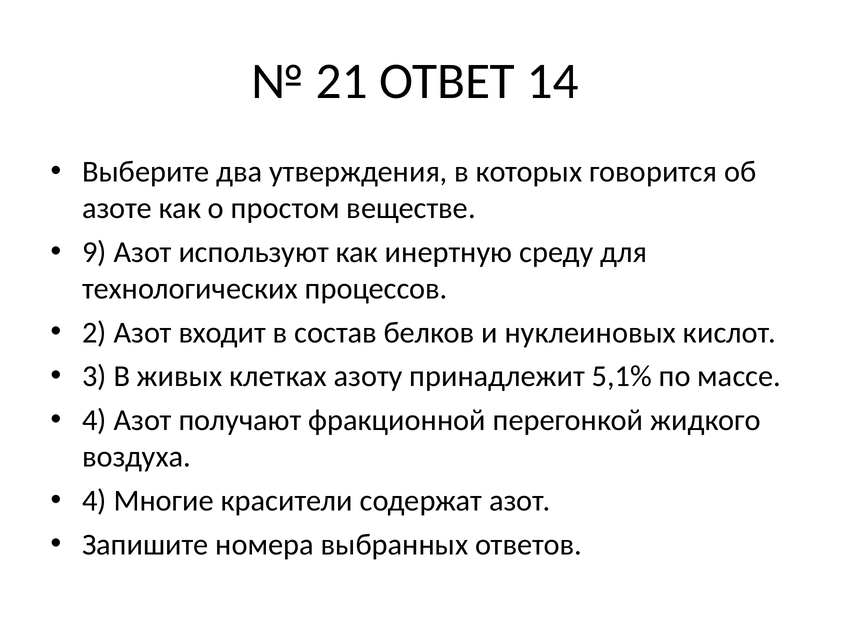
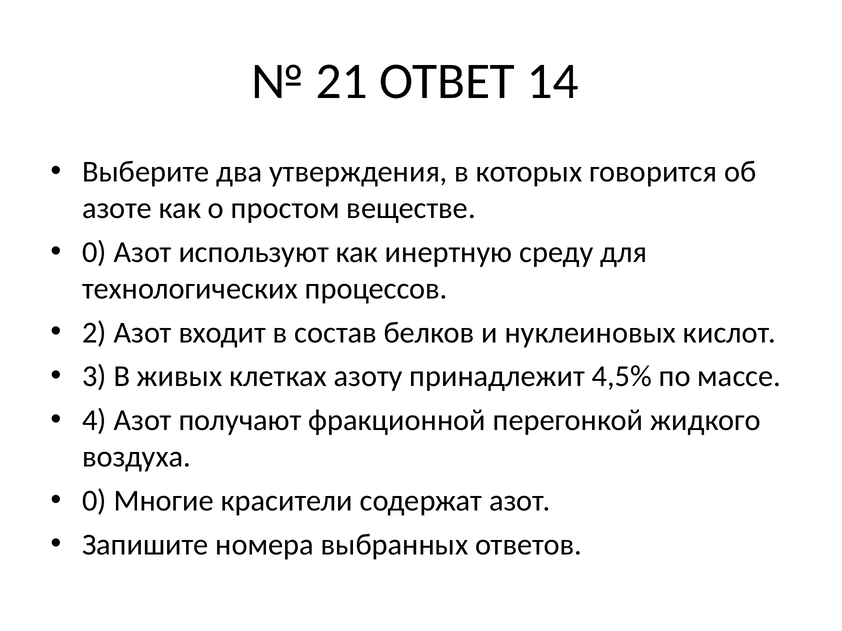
9: 9 -> 0 (94, 252)
5,1%: 5,1% -> 4,5% (622, 377)
4: 4 -> 0 (94, 501)
